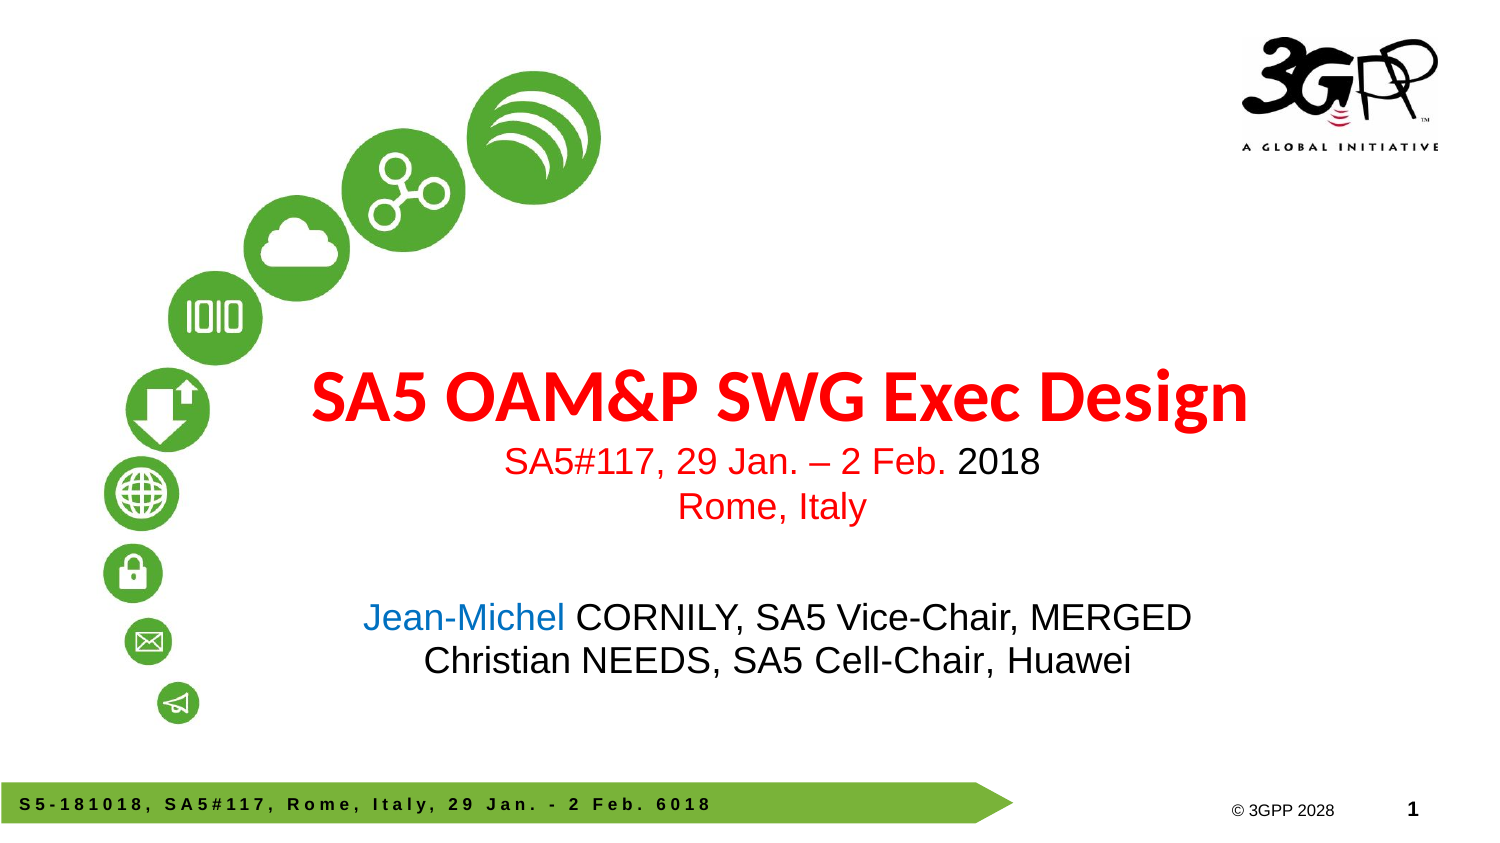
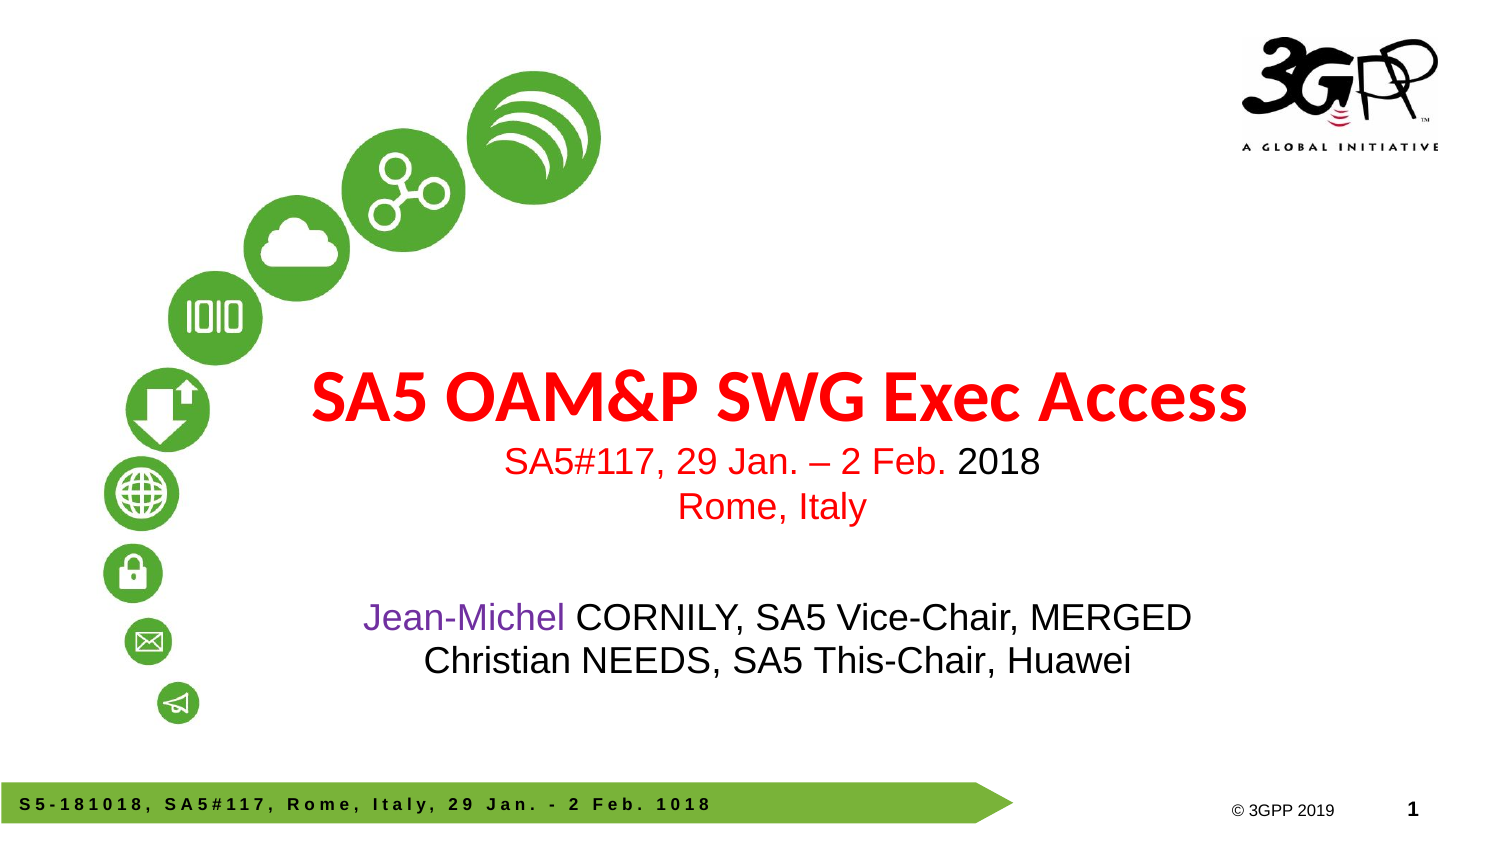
Design: Design -> Access (1144, 398)
Jean-Michel colour: blue -> purple (464, 618)
Cell-Chair: Cell-Chair -> This-Chair (905, 662)
6: 6 -> 1 (661, 806)
2028: 2028 -> 2019 (1316, 812)
